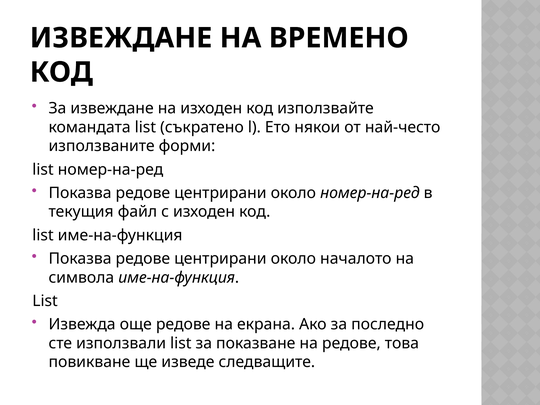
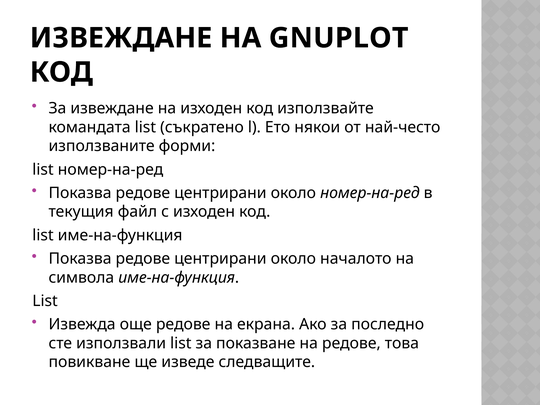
ВРЕМЕНО: ВРЕМЕНО -> GNUPLOT (339, 38)
